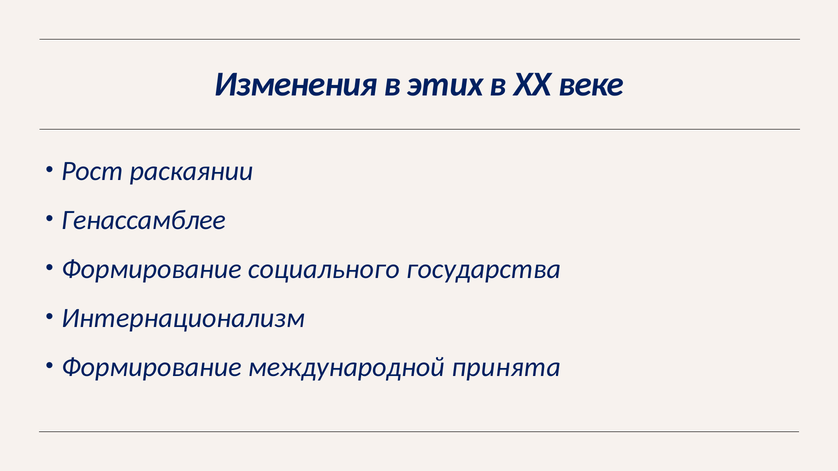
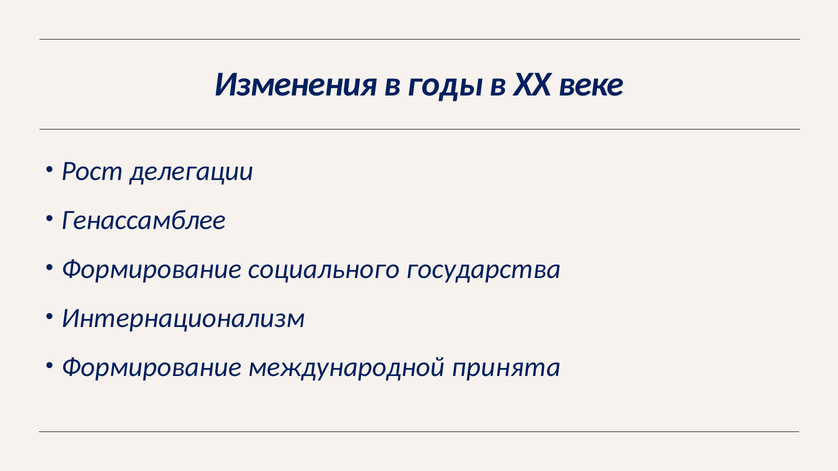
этих: этих -> годы (445, 84)
раскаянии: раскаянии -> делегации (192, 171)
